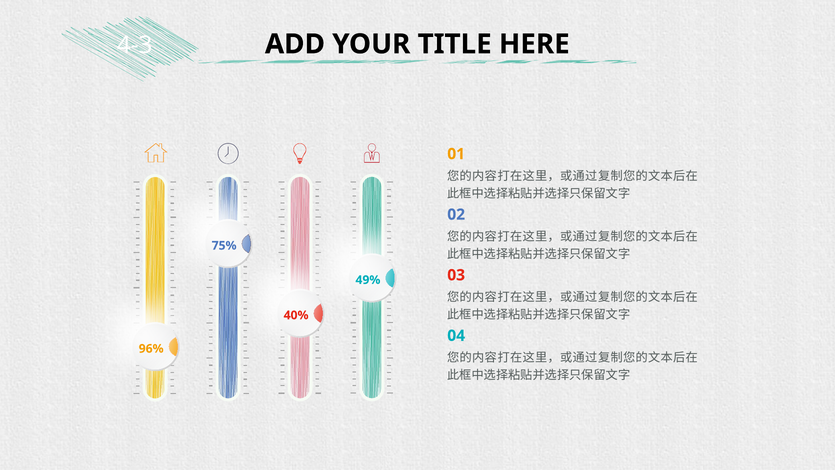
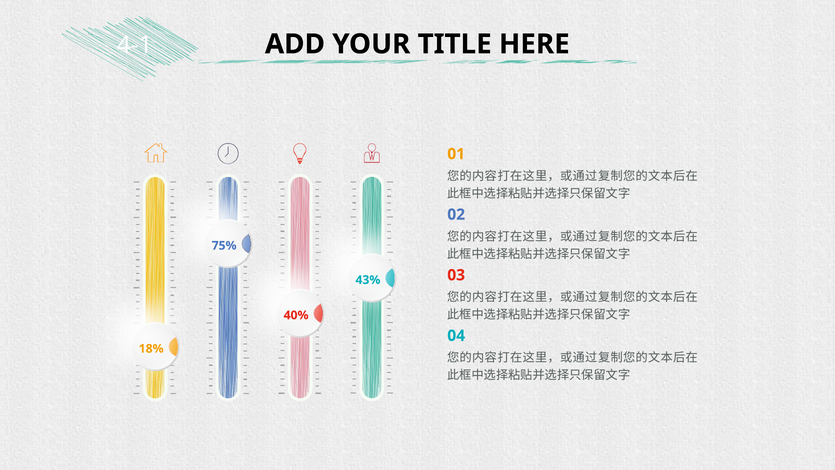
4-3: 4-3 -> 4-1 (135, 45)
49%: 49% -> 43% (368, 280)
96%: 96% -> 18% (151, 348)
